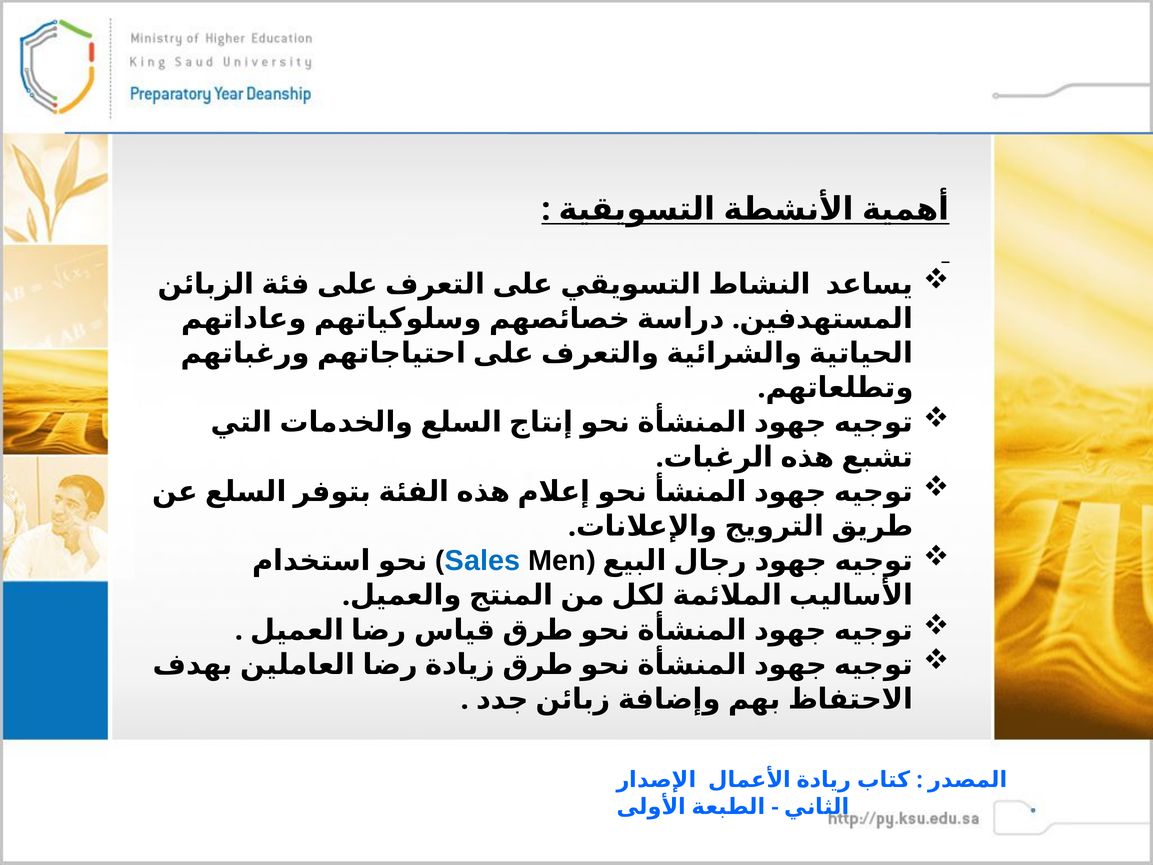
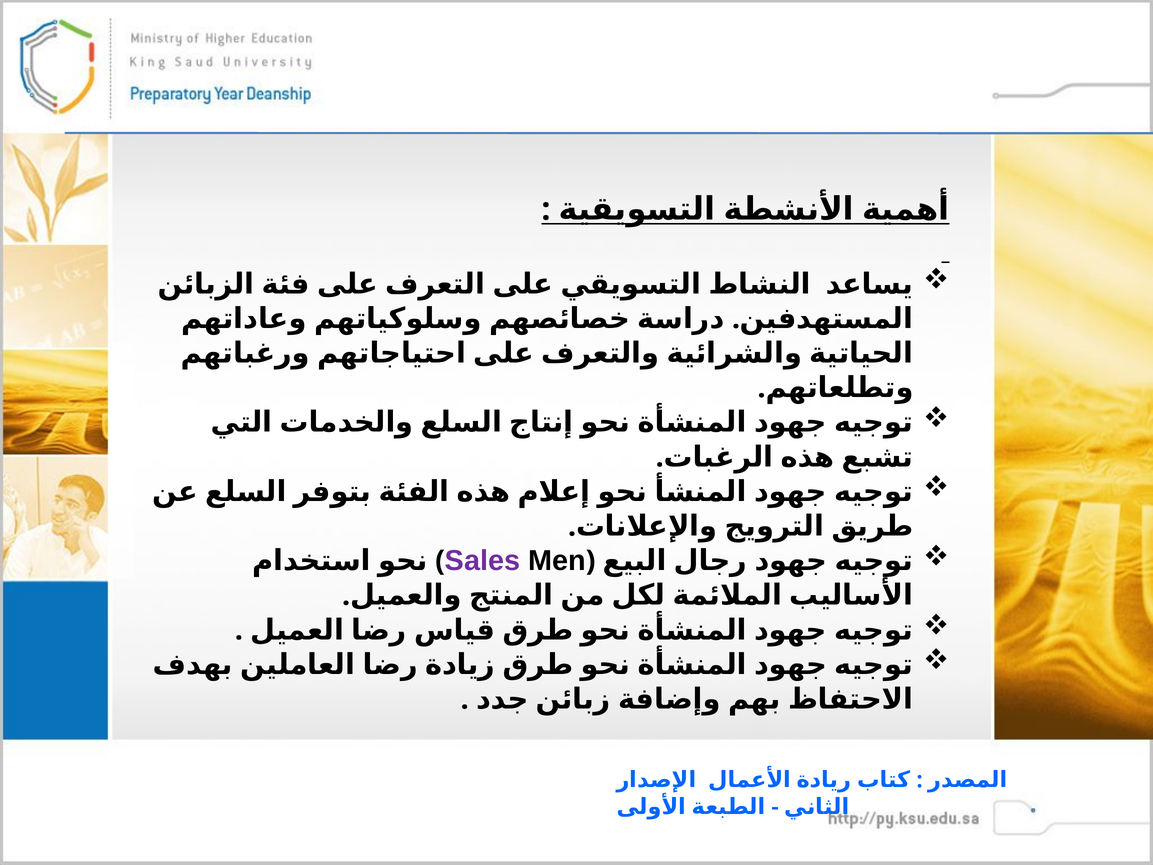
Sales colour: blue -> purple (483, 561)
